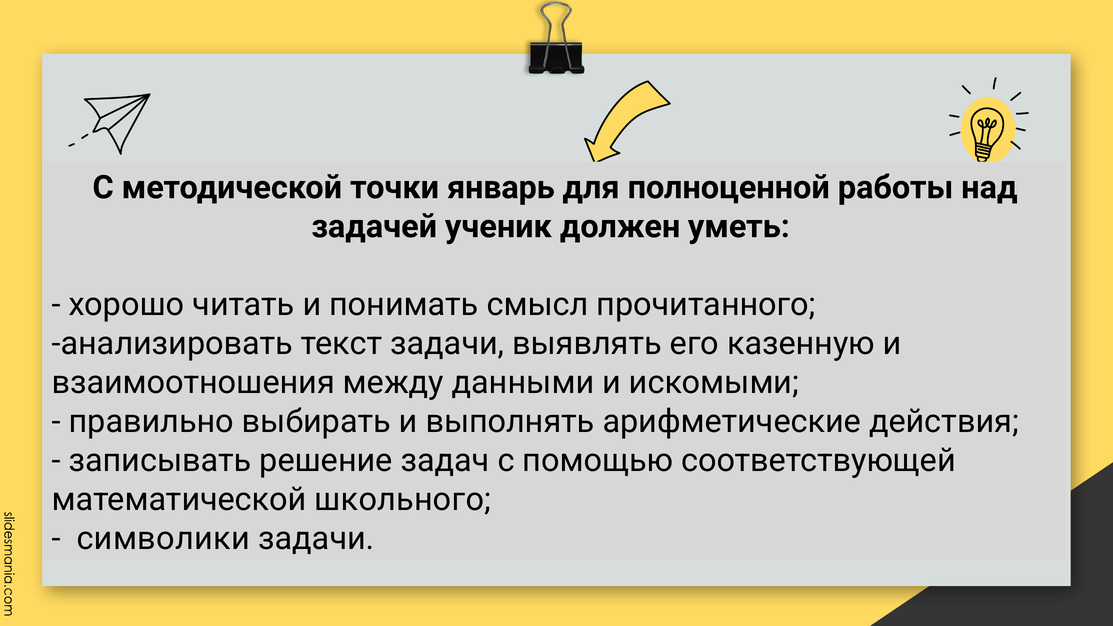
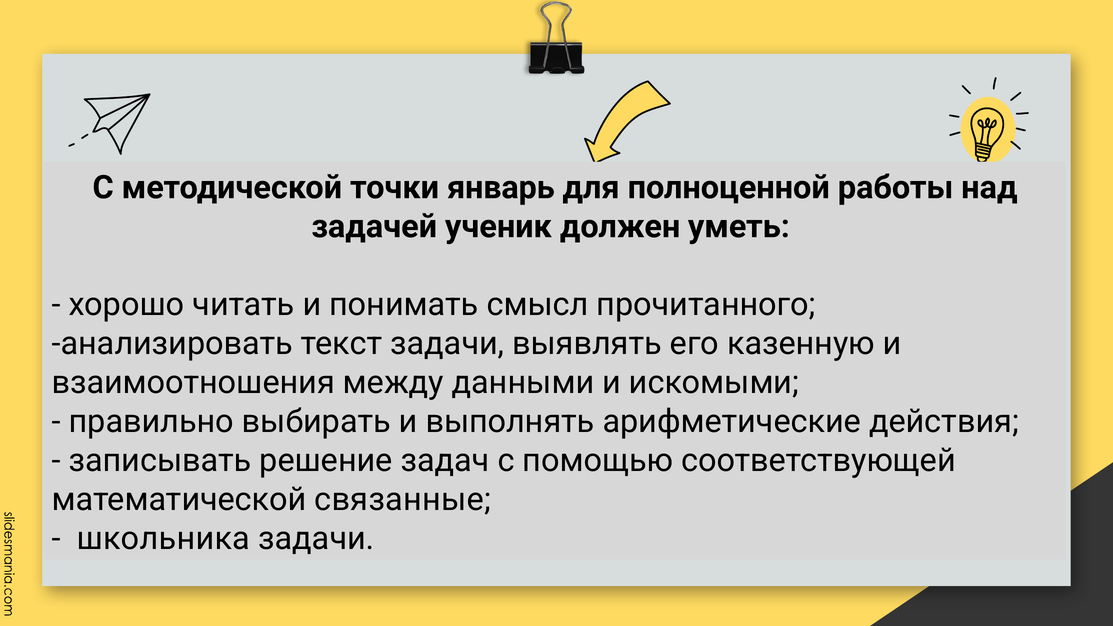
школьного: школьного -> связанные (403, 499)
символики: символики -> школьника (163, 538)
